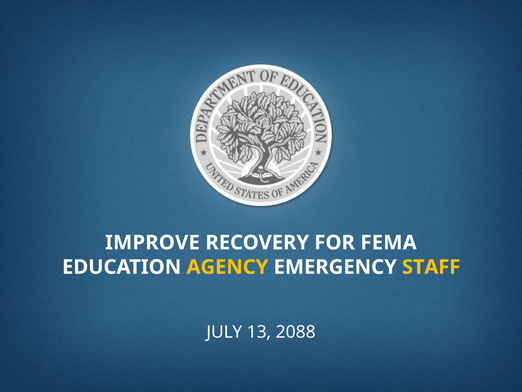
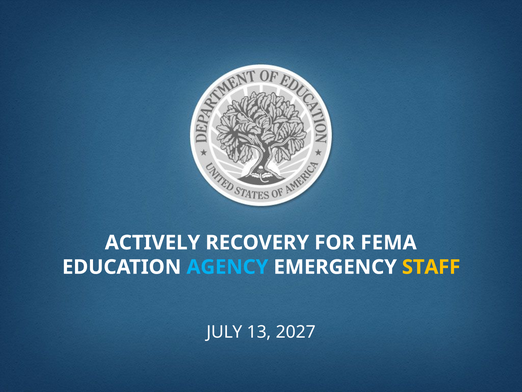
IMPROVE: IMPROVE -> ACTIVELY (153, 242)
AGENCY colour: yellow -> light blue (227, 267)
2088: 2088 -> 2027 (296, 332)
